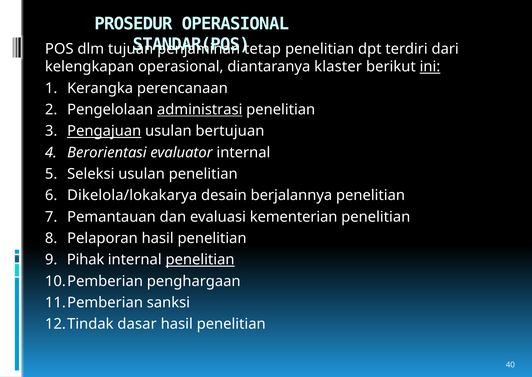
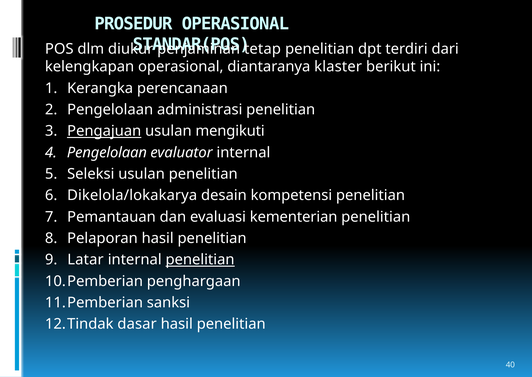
tujuan: tujuan -> diukur (131, 49)
ini underline: present -> none (430, 67)
administrasi underline: present -> none (200, 110)
bertujuan: bertujuan -> mengikuti (230, 131)
Berorientasi: Berorientasi -> Pengelolaan (107, 152)
berjalannya: berjalannya -> kompetensi (291, 195)
Pihak: Pihak -> Latar (85, 260)
